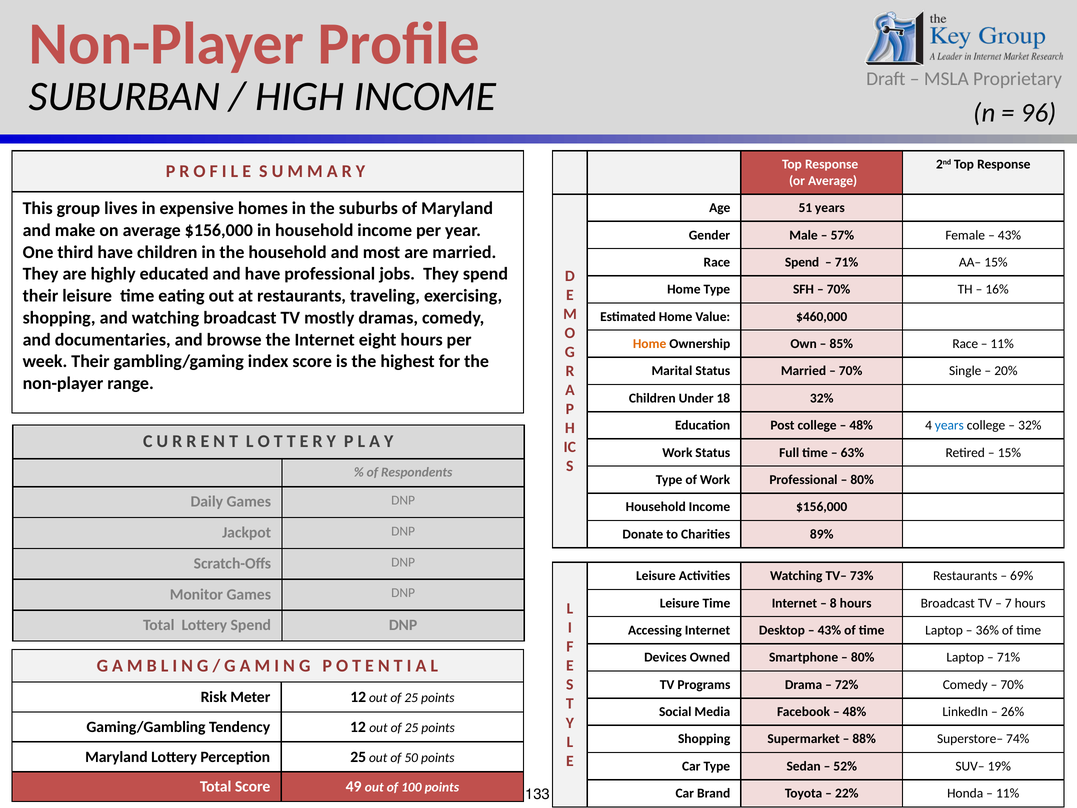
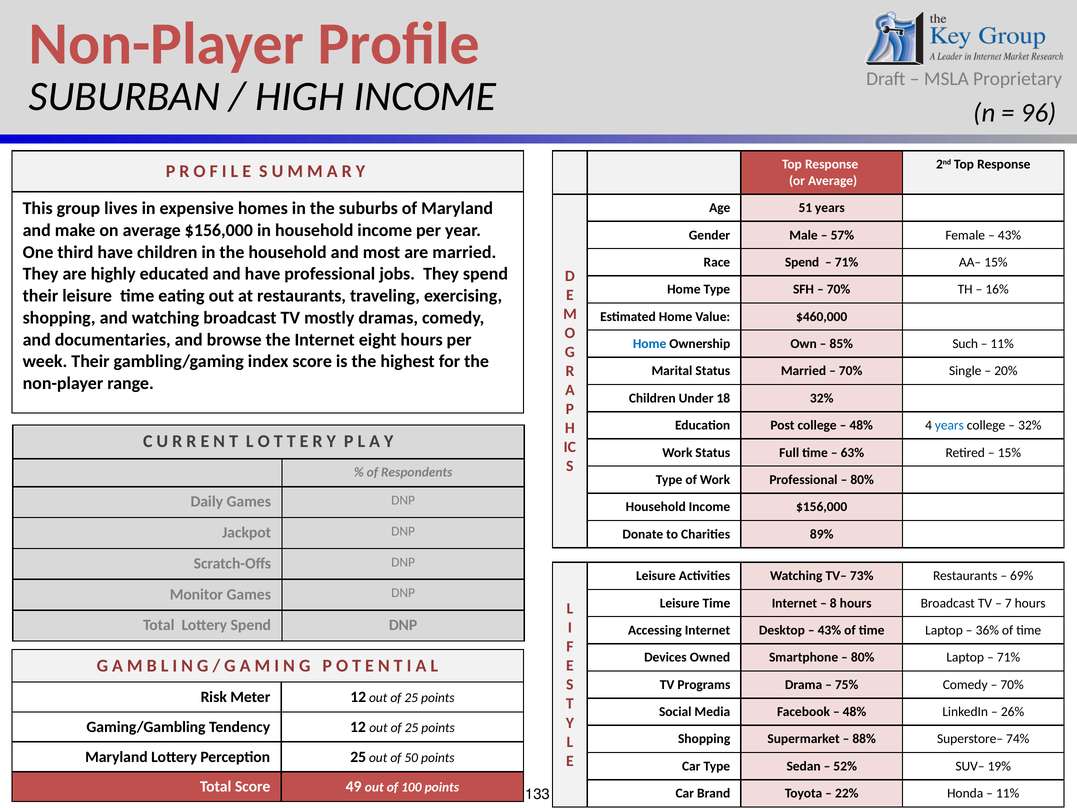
Home colour: orange -> blue (650, 344)
85% Race: Race -> Such (965, 344)
72%: 72% -> 75% (847, 684)
